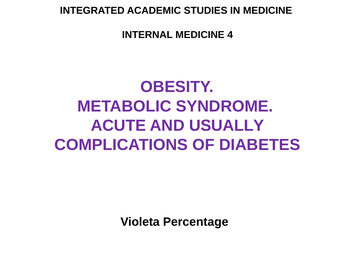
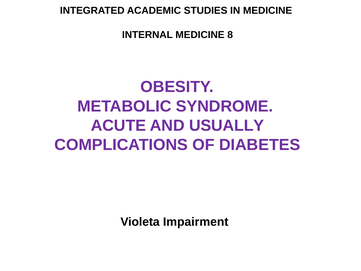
4: 4 -> 8 (230, 35)
Percentage: Percentage -> Impairment (196, 222)
